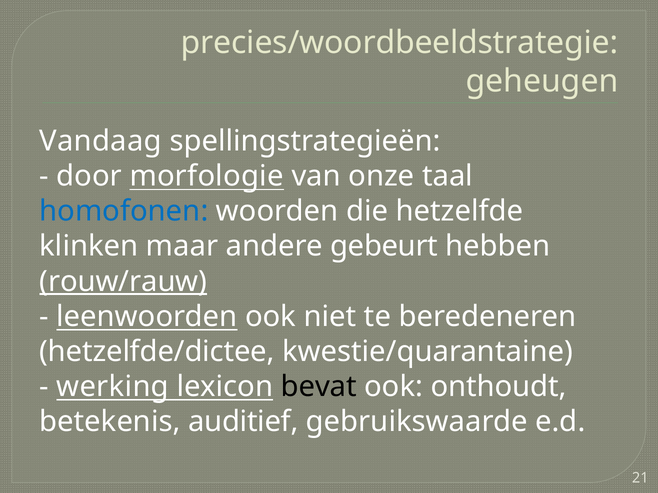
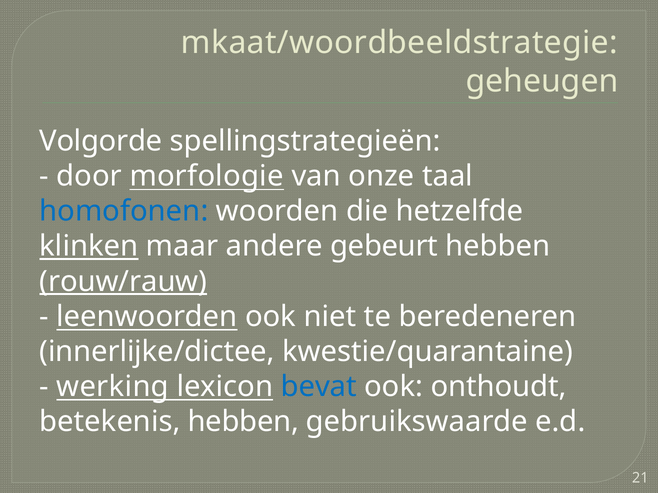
precies/woordbeeldstrategie: precies/woordbeeldstrategie -> mkaat/woordbeeldstrategie (399, 43)
Vandaag: Vandaag -> Volgorde (101, 141)
klinken underline: none -> present (89, 247)
hetzelfde/dictee: hetzelfde/dictee -> innerlijke/dictee (157, 352)
bevat colour: black -> blue (319, 387)
betekenis auditief: auditief -> hebben (243, 422)
